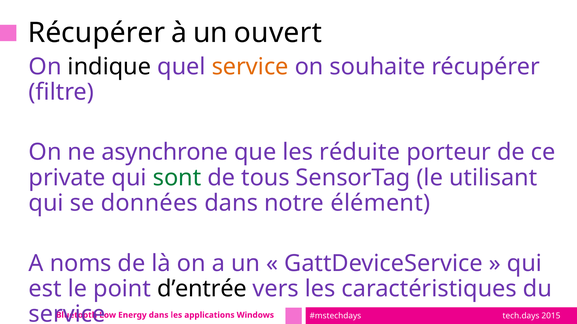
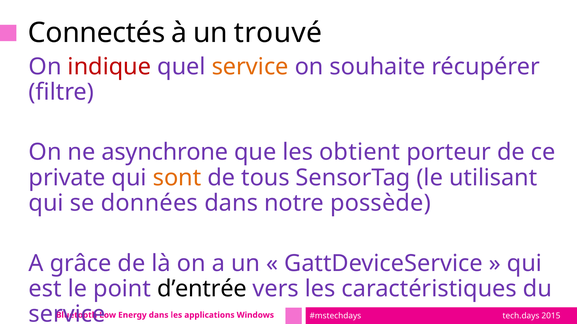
Récupérer: Récupérer -> Connectés (97, 33)
ouvert: ouvert -> trouvé (278, 33)
indique colour: black -> red (109, 67)
réduite: réduite -> obtient (360, 152)
sont colour: green -> orange (177, 178)
élément: élément -> possède (380, 203)
noms: noms -> grâce (81, 264)
